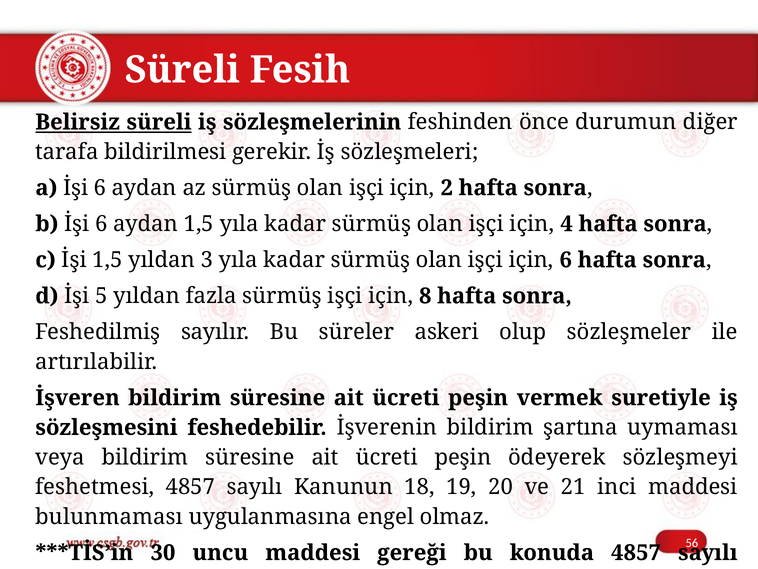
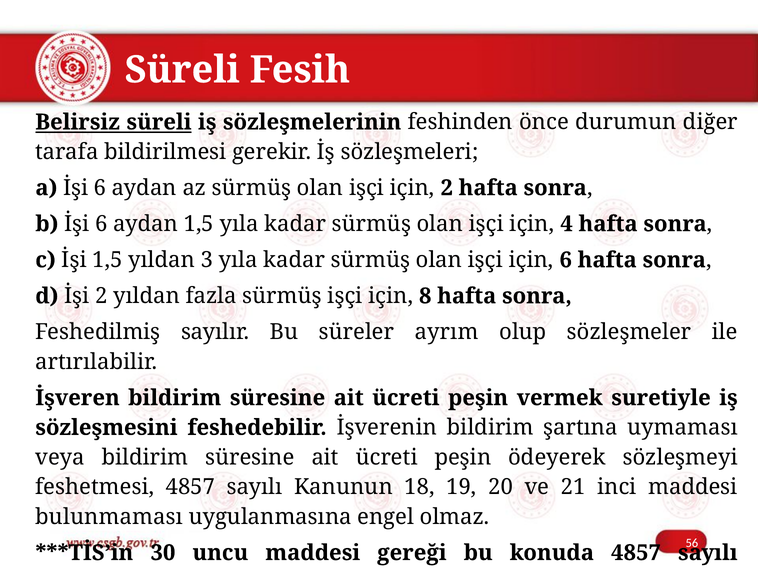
İşi 5: 5 -> 2 (101, 296)
askeri: askeri -> ayrım (447, 332)
